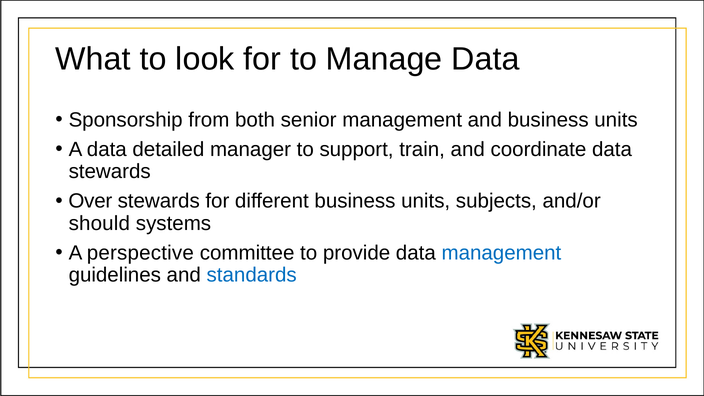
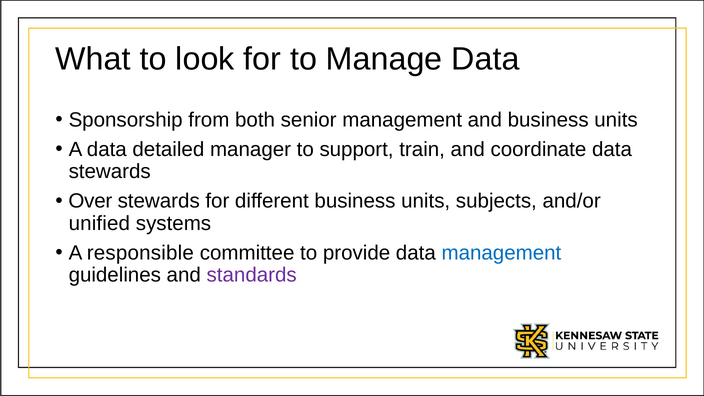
should: should -> unified (99, 223)
perspective: perspective -> responsible (140, 253)
standards colour: blue -> purple (252, 275)
